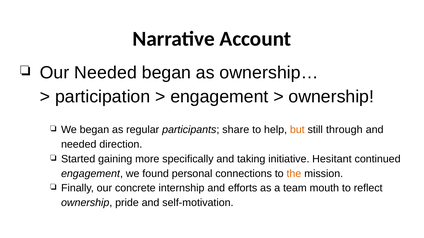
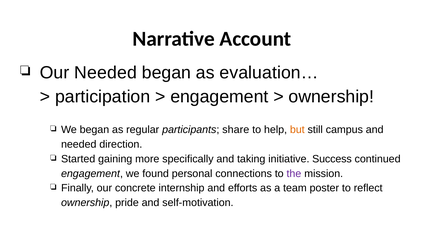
ownership…: ownership… -> evaluation… (269, 73)
through: through -> campus (344, 130)
Hesitant: Hesitant -> Success (332, 159)
the colour: orange -> purple (294, 174)
mouth: mouth -> poster (324, 189)
